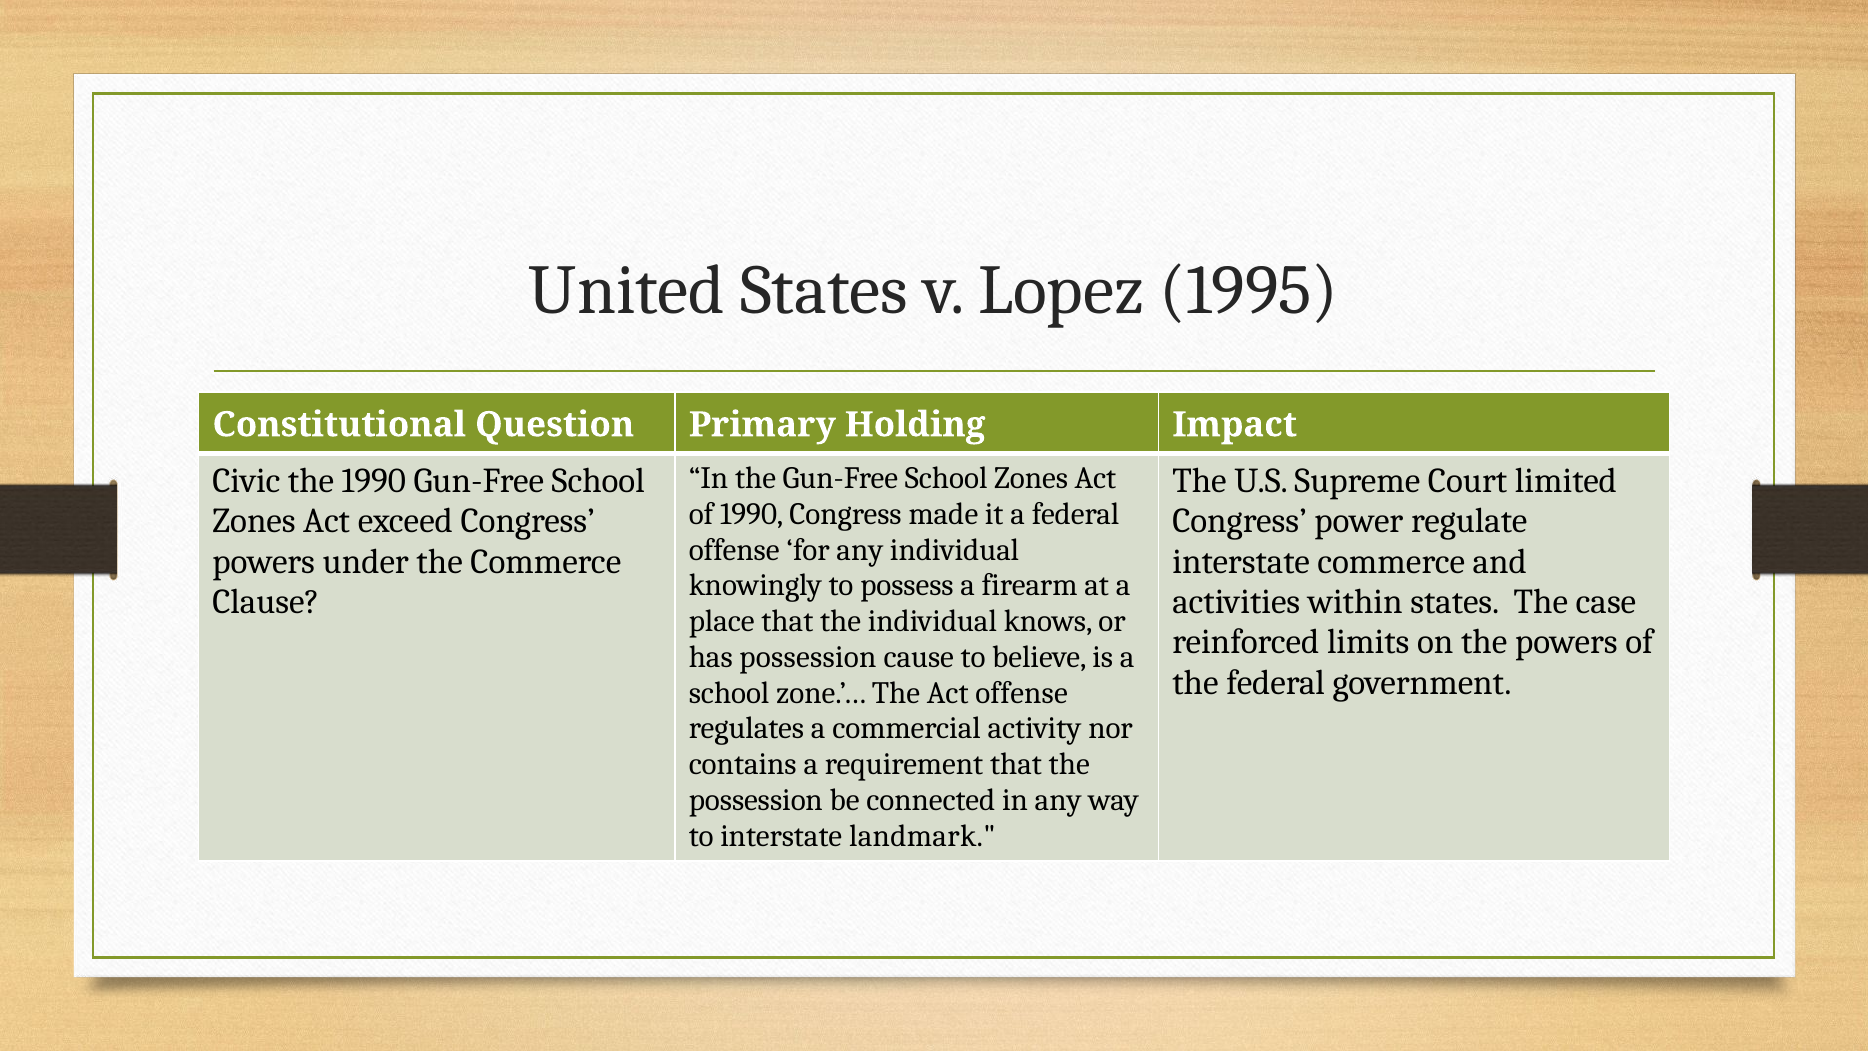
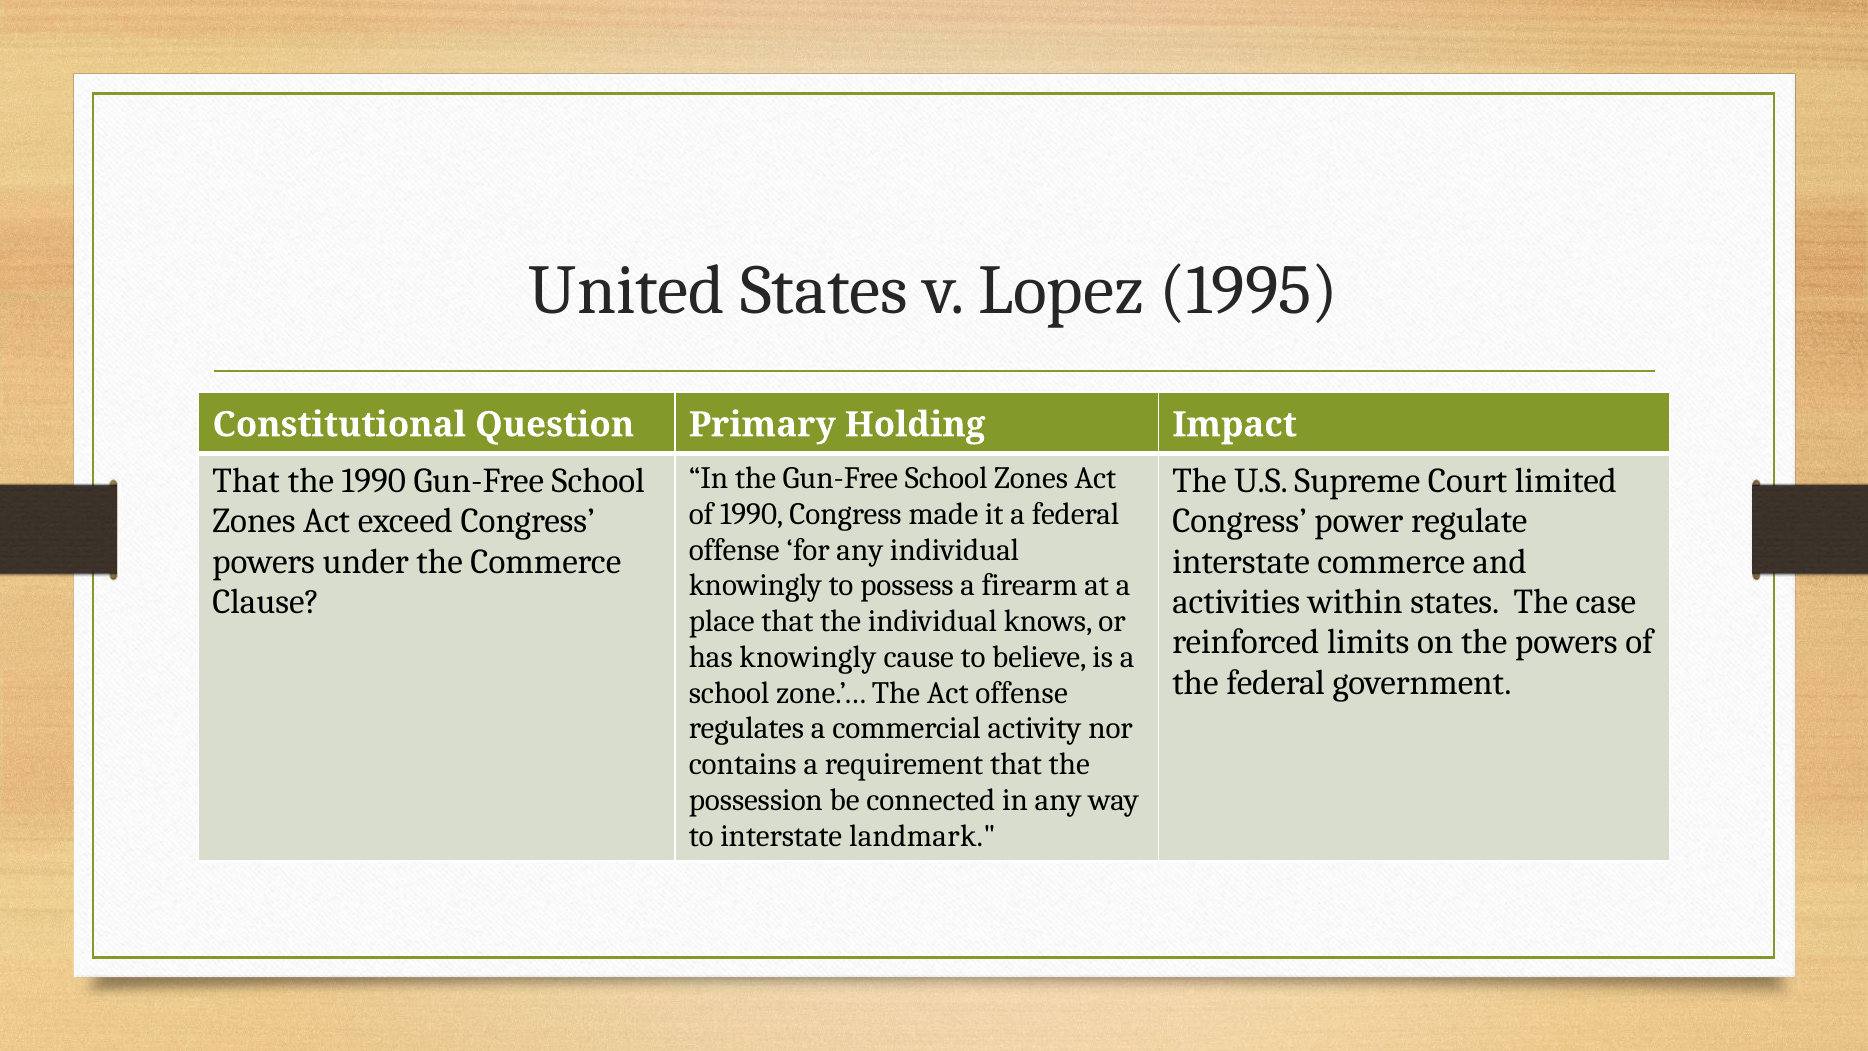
Civic: Civic -> That (246, 481)
has possession: possession -> knowingly (808, 657)
